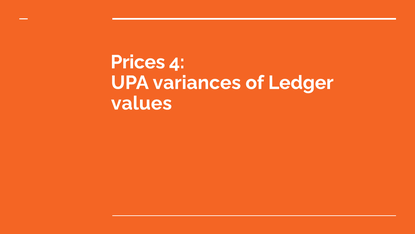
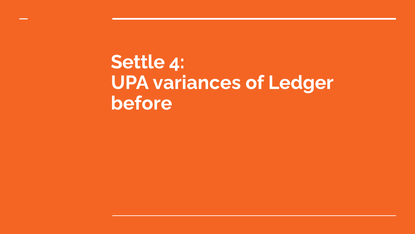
Prices: Prices -> Settle (138, 62)
values: values -> before (142, 103)
